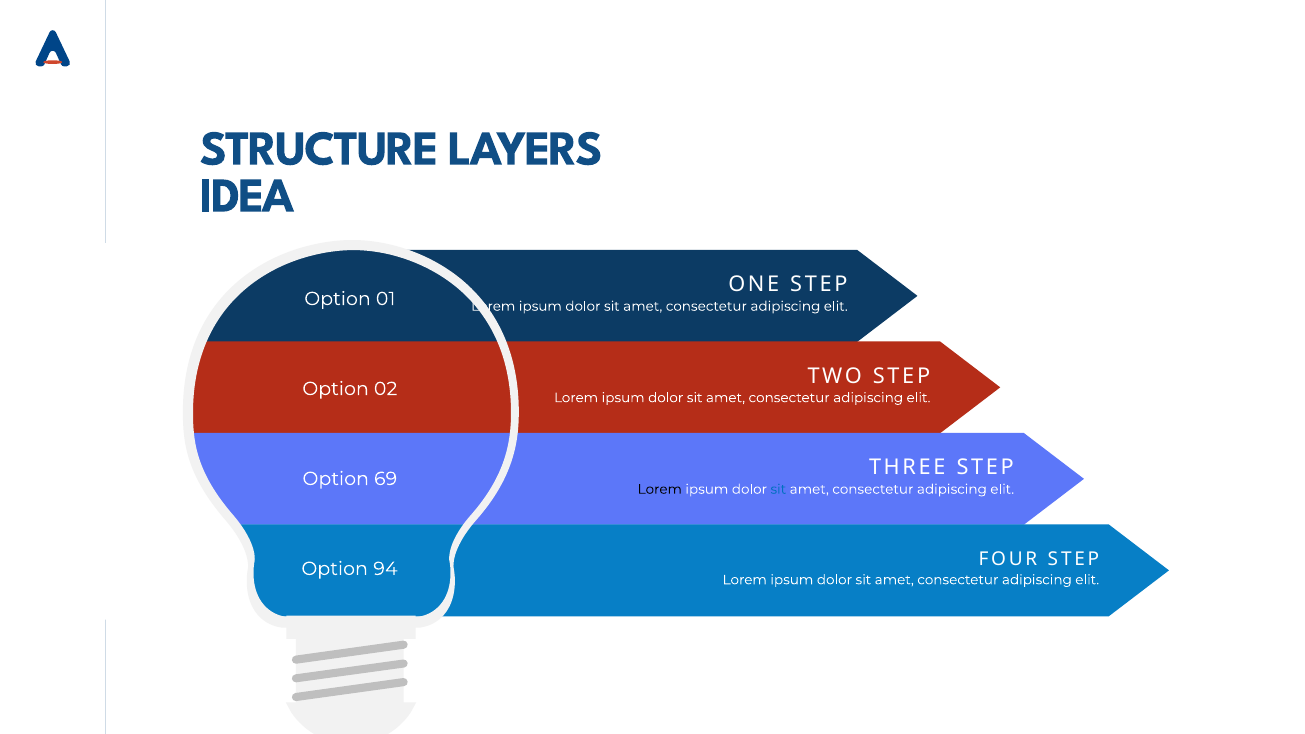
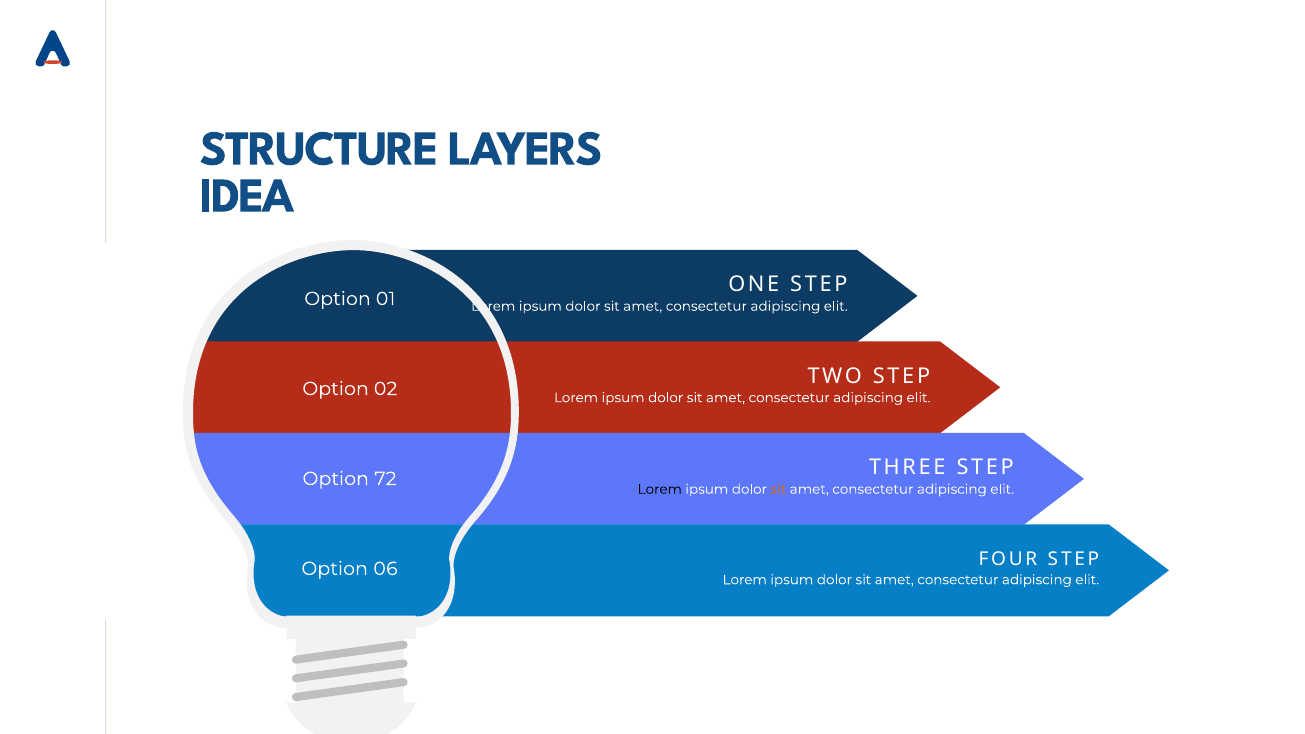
69: 69 -> 72 (385, 479)
sit colour: blue -> orange (778, 489)
94: 94 -> 06 (385, 569)
